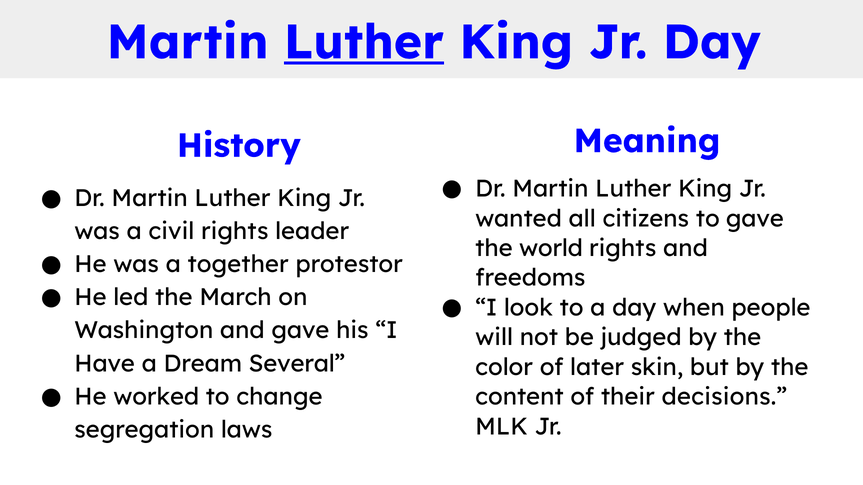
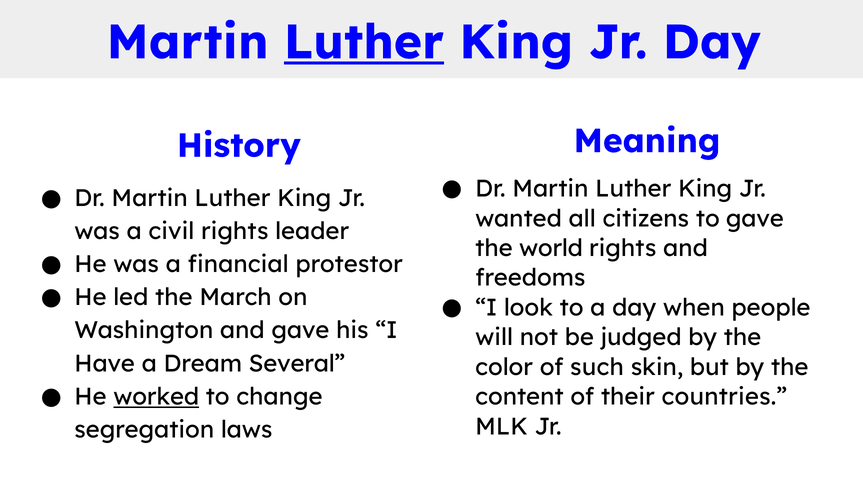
together: together -> financial (238, 265)
later: later -> such (597, 368)
worked underline: none -> present (156, 397)
decisions: decisions -> countries (724, 397)
